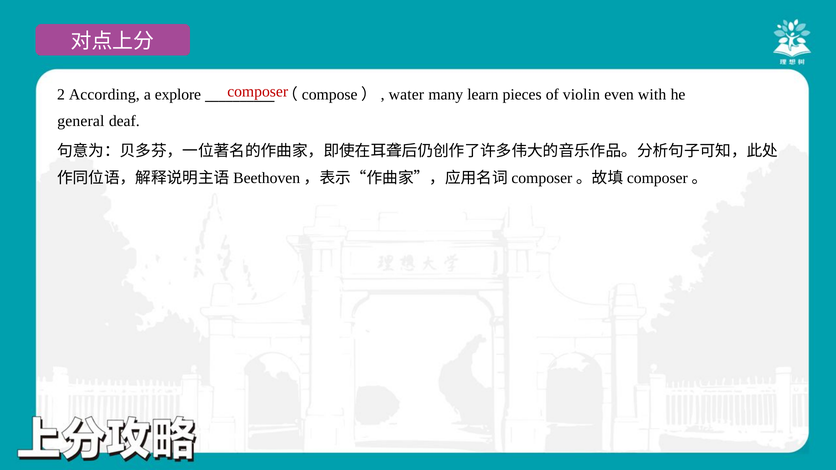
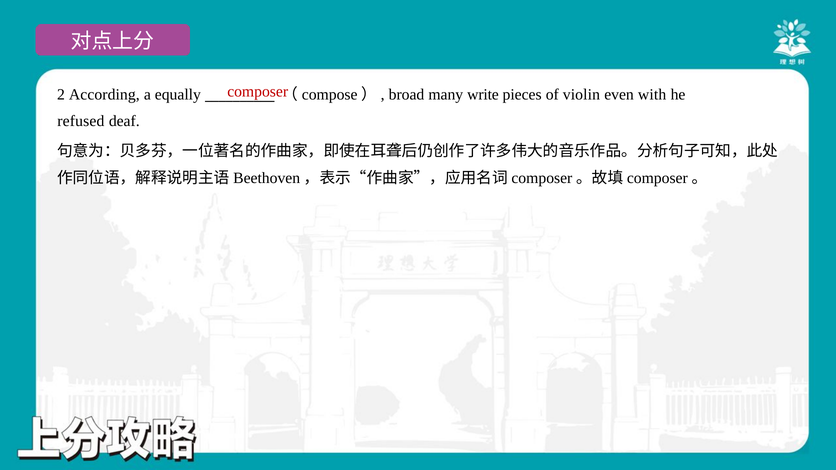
explore: explore -> equally (178, 94)
water: water -> broad (406, 94)
learn: learn -> write (483, 94)
general: general -> refused (81, 121)
